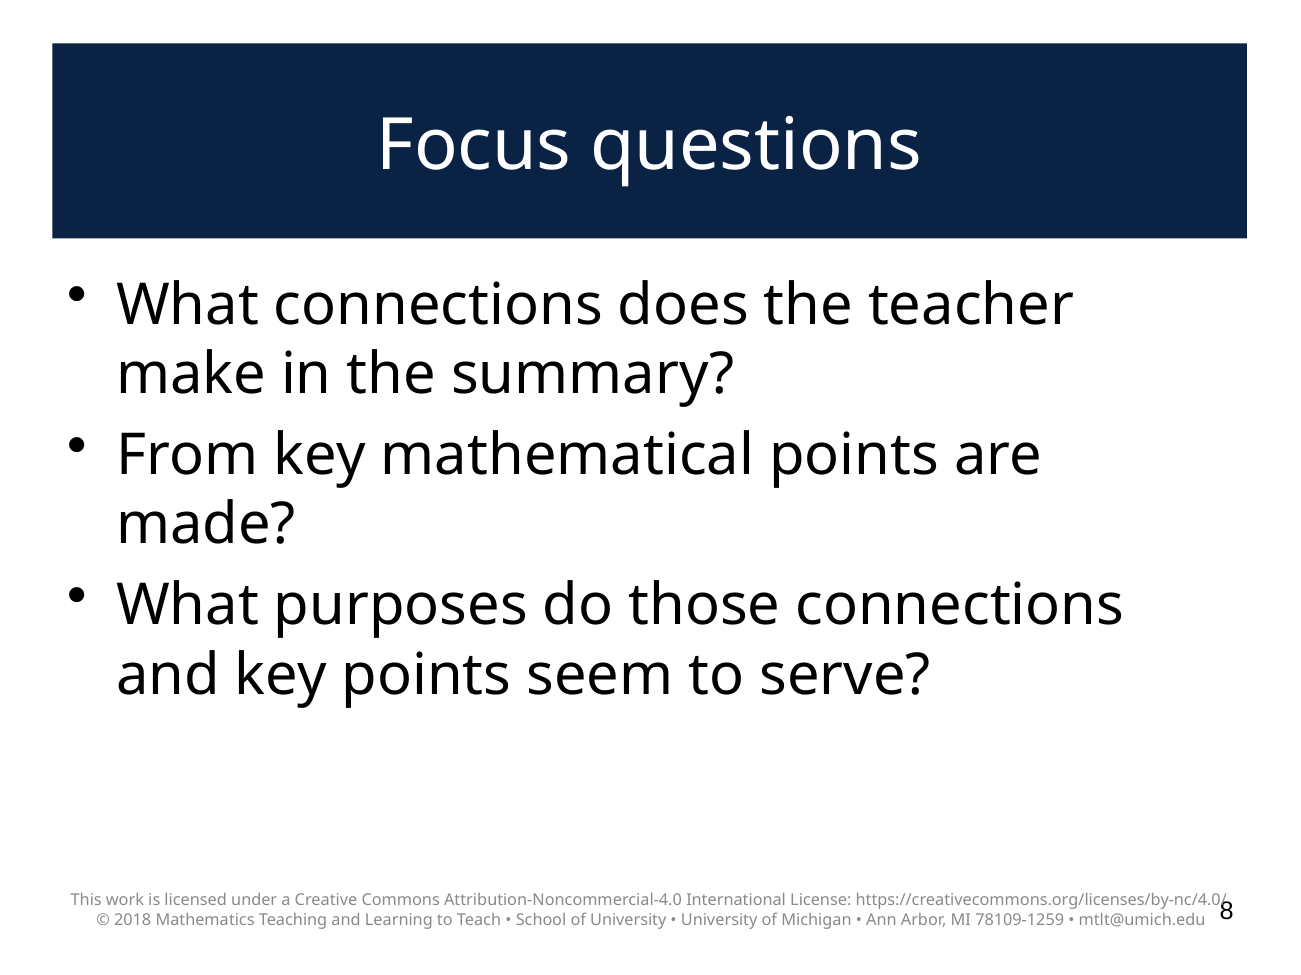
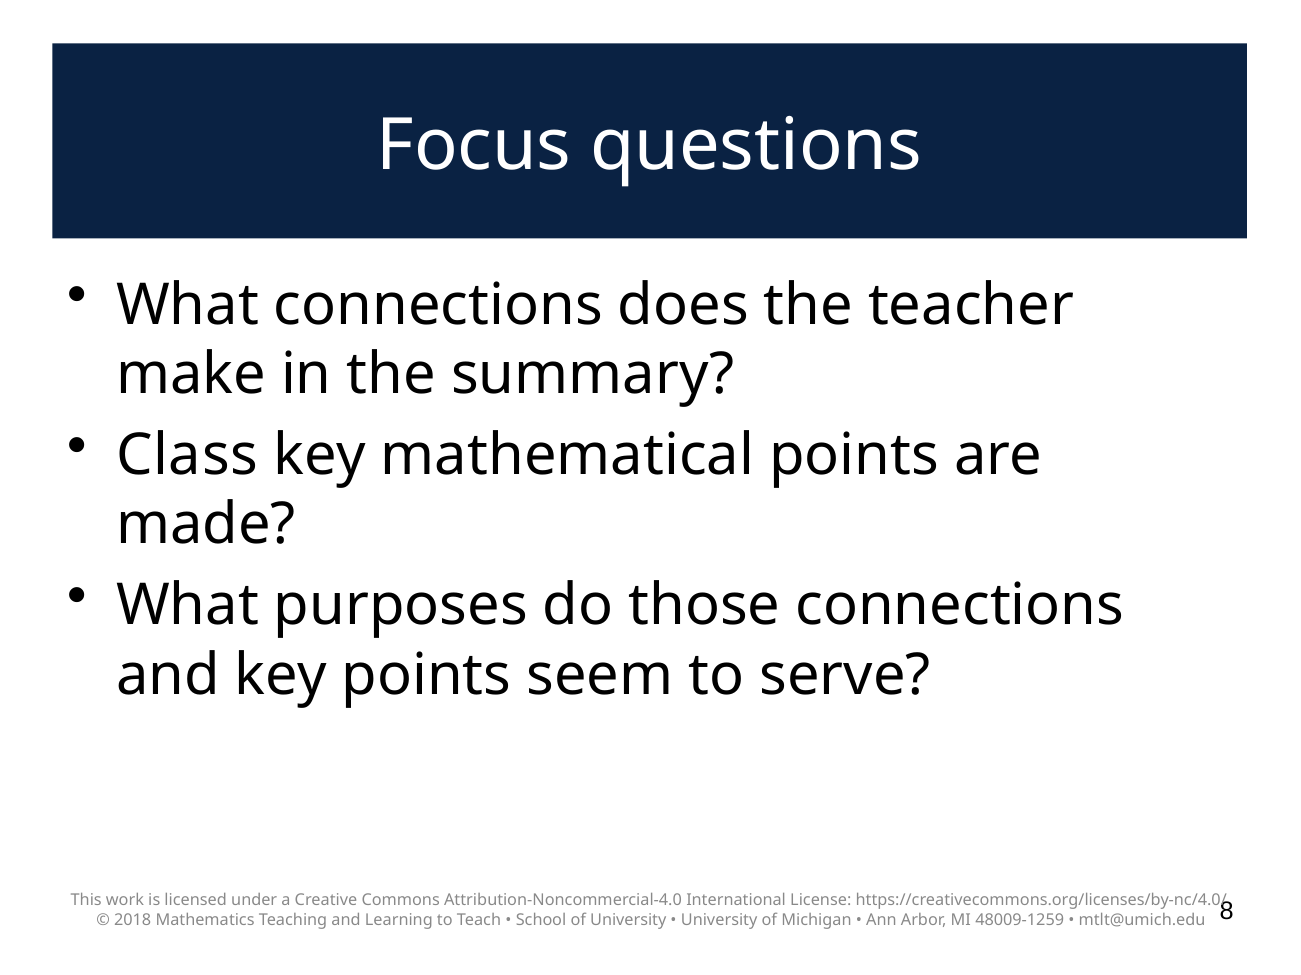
From: From -> Class (187, 456)
78109-1259: 78109-1259 -> 48009-1259 (1020, 920)
